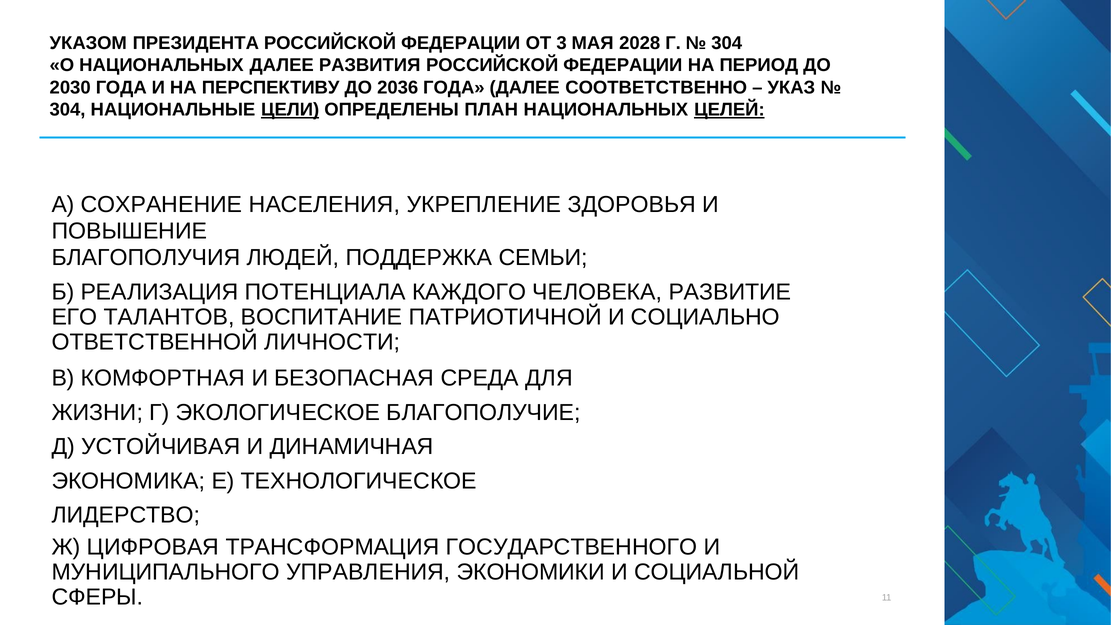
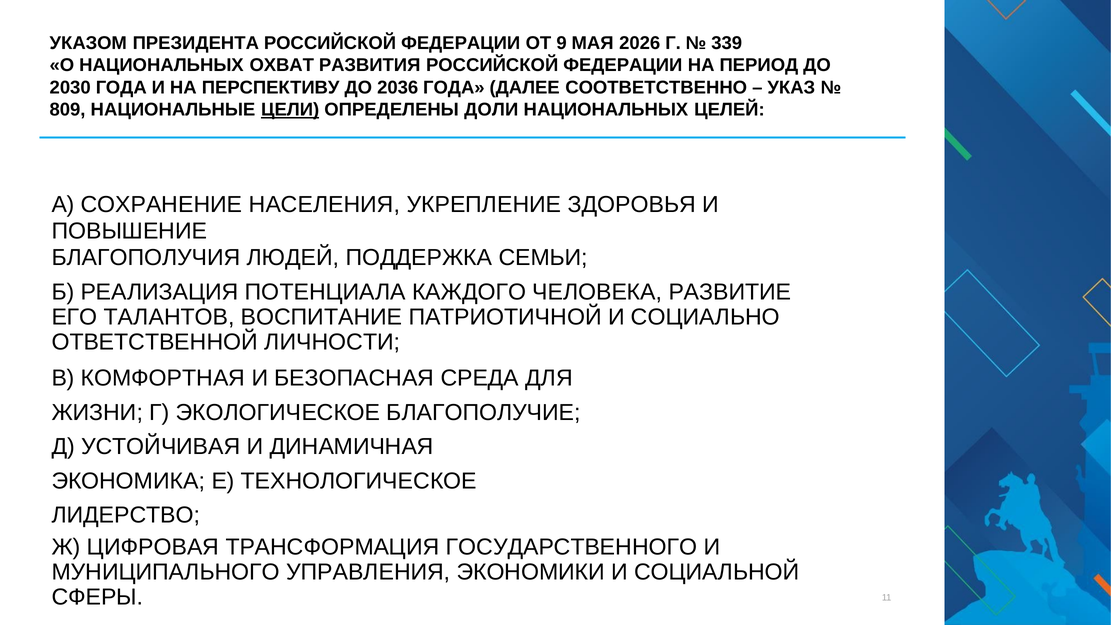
3: 3 -> 9 (562, 43)
2028: 2028 -> 2026 (640, 43)
304: 304 -> 339 (727, 43)
НАЦИОНАЛЬНЫХ ДАЛЕЕ: ДАЛЕЕ -> ОХВАТ (282, 65)
304: 304 -> 809 (68, 110)
ПЛАН: ПЛАН -> ДОЛИ (491, 110)
ЦЕЛЕЙ underline: present -> none (729, 110)
